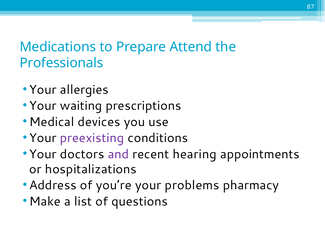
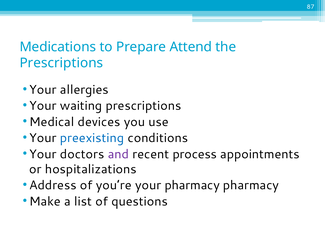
Professionals: Professionals -> Prescriptions (61, 63)
preexisting colour: purple -> blue (92, 138)
hearing: hearing -> process (195, 155)
your problems: problems -> pharmacy (192, 186)
